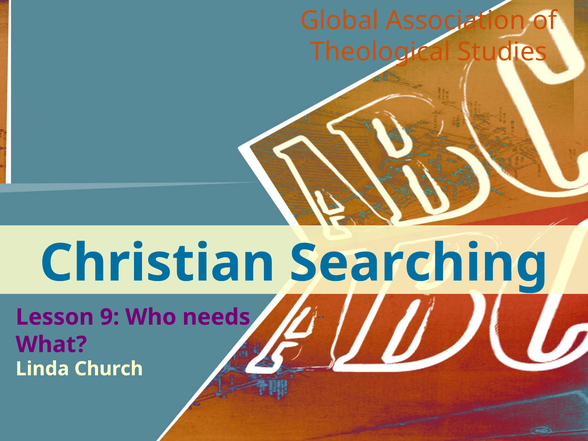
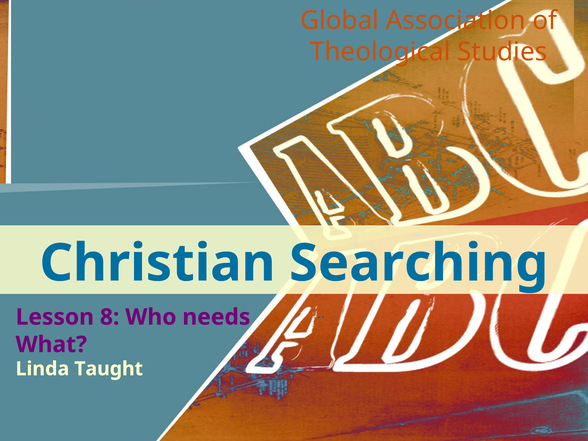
9: 9 -> 8 (110, 317)
Church: Church -> Taught (109, 369)
